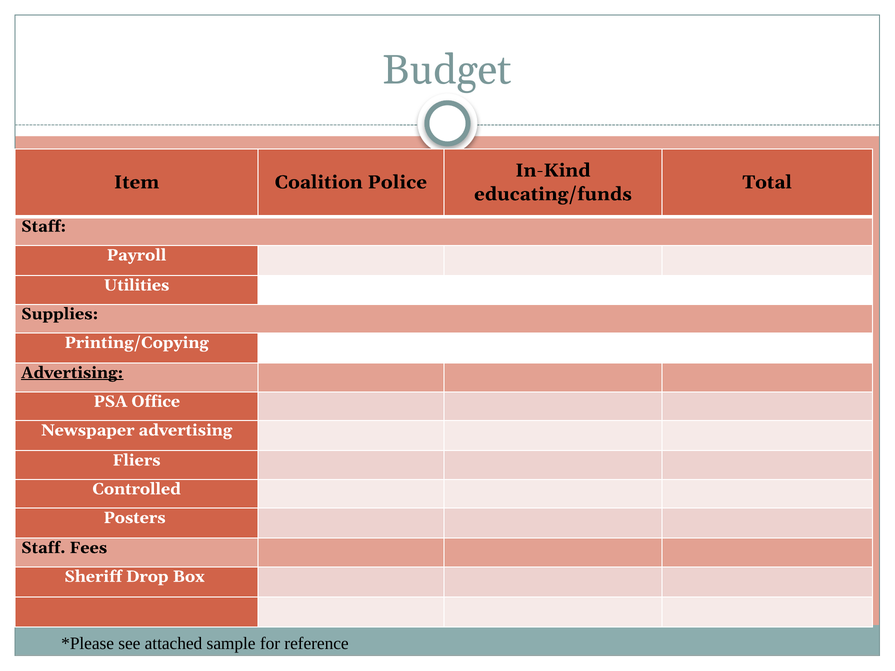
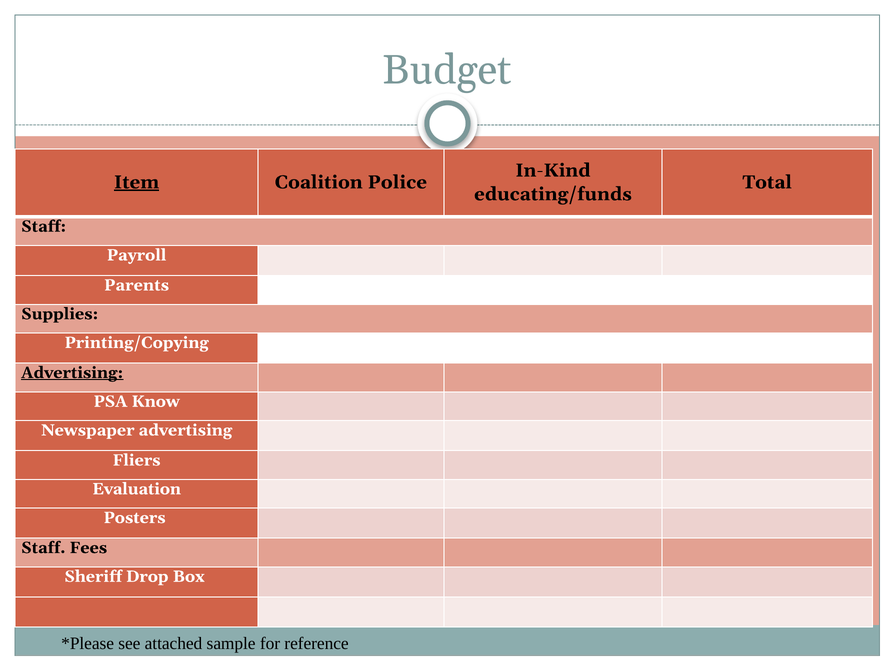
Item underline: none -> present (137, 182)
Utilities: Utilities -> Parents (136, 285)
Office: Office -> Know (156, 402)
Controlled: Controlled -> Evaluation (137, 489)
